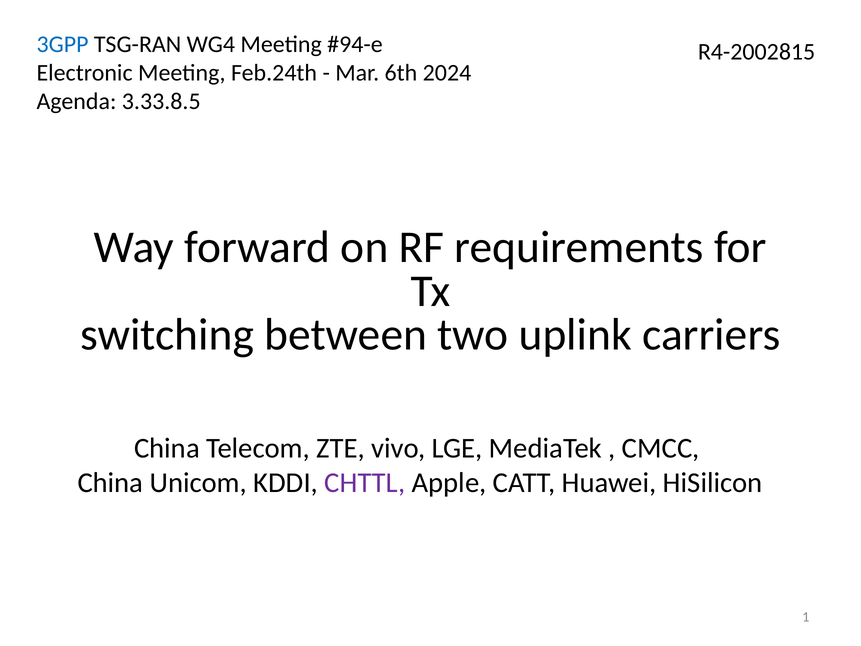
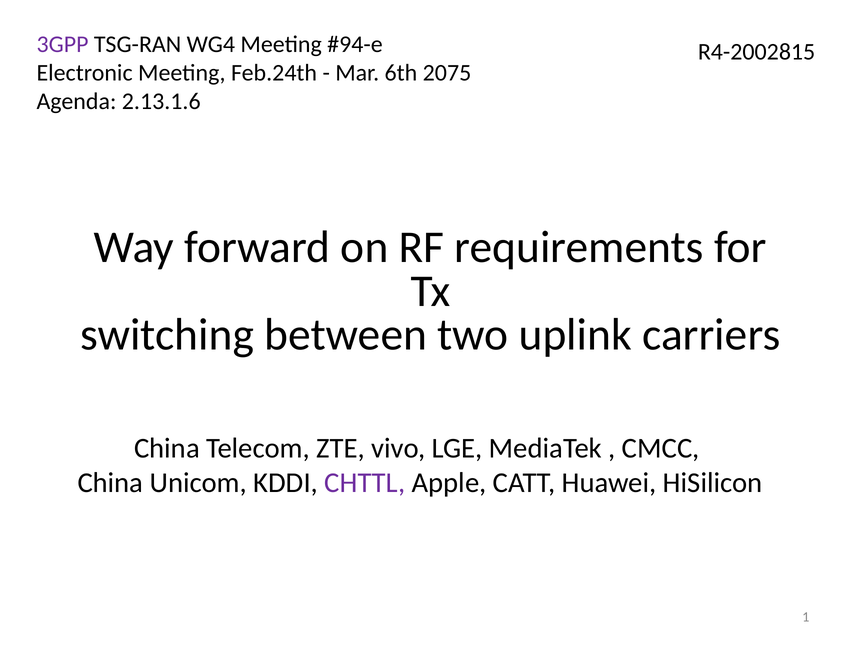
3GPP colour: blue -> purple (63, 44)
2024: 2024 -> 2075 (447, 73)
3.33.8.5: 3.33.8.5 -> 2.13.1.6 (161, 102)
